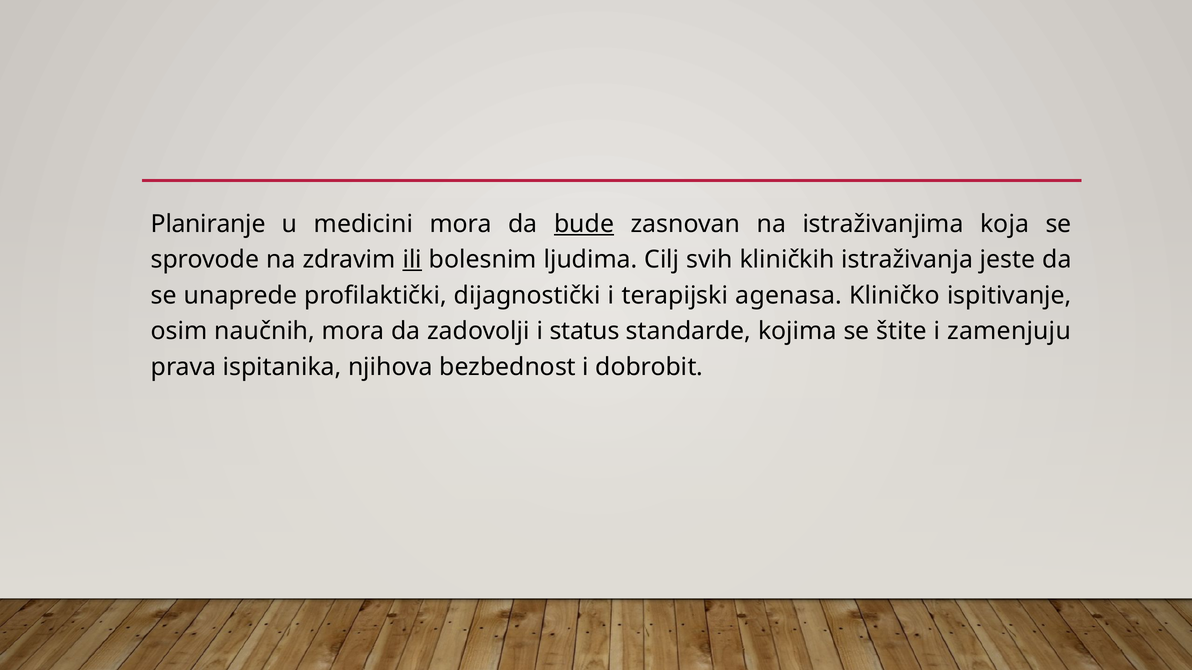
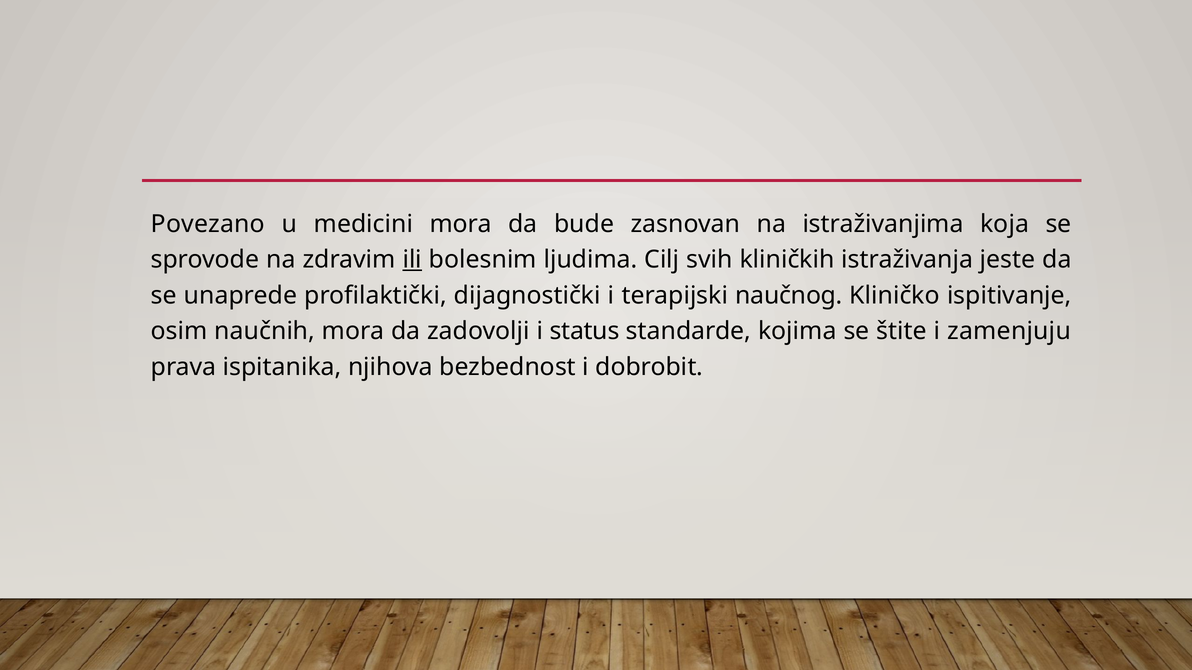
Planiranje: Planiranje -> Povezano (208, 224)
bude underline: present -> none (584, 224)
agenasa: agenasa -> naučnog (789, 296)
